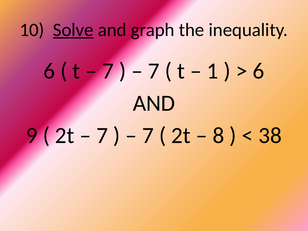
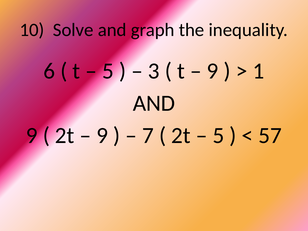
Solve underline: present -> none (73, 30)
7: 7 -> 5 (108, 71)
7: 7 -> 3 (154, 71)
1: 1 -> 9 (213, 71)
6: 6 -> 1 (258, 71)
7: 7 -> 9 (102, 136)
8: 8 -> 5 (218, 136)
38: 38 -> 57 (270, 136)
